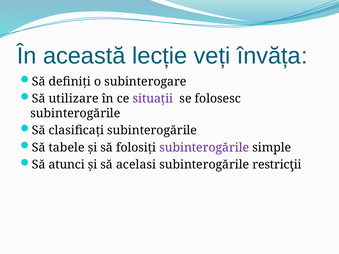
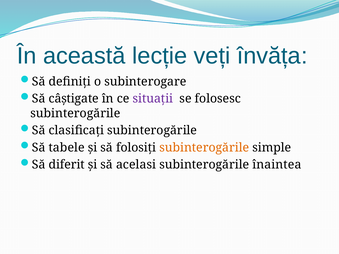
utilizare: utilizare -> câștigate (74, 99)
subinterogările colour: purple -> orange (204, 148)
atunci: atunci -> diferit (67, 165)
restricţii: restricţii -> înaintea (277, 165)
